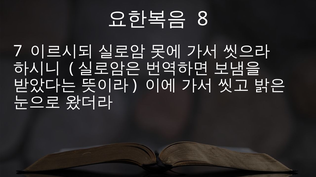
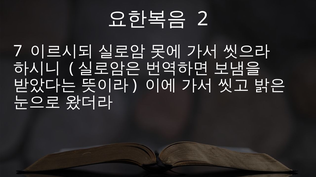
8: 8 -> 2 (203, 19)
